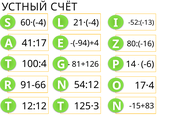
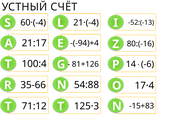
41:17: 41:17 -> 21:17 (34, 43)
54:12: 54:12 -> 54:88 (87, 85)
91-66: 91-66 -> 35-66 (33, 85)
12:12: 12:12 -> 71:12 (34, 106)
